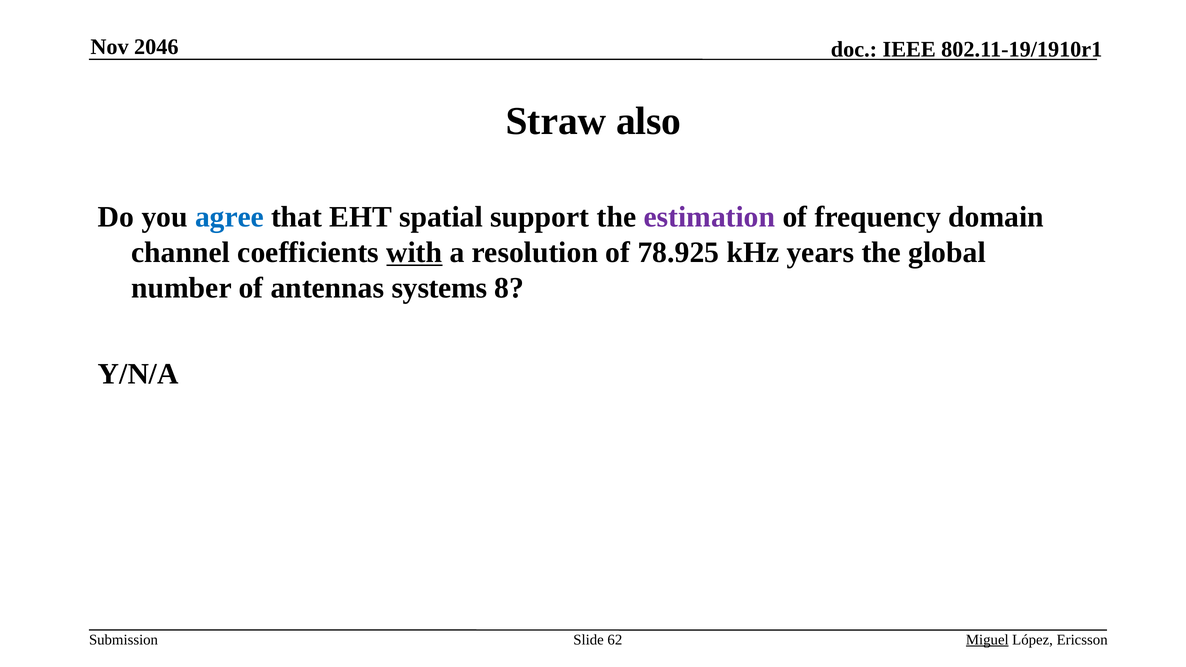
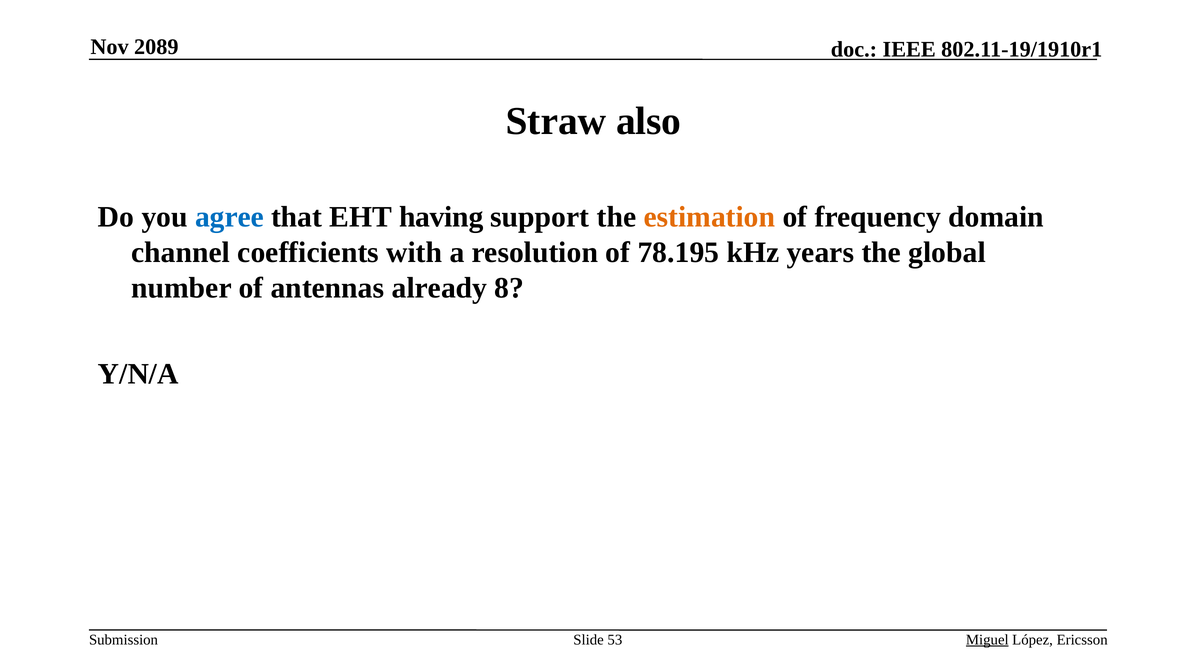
2046: 2046 -> 2089 (156, 47)
spatial: spatial -> having (441, 217)
estimation colour: purple -> orange (709, 217)
with underline: present -> none (414, 253)
78.925: 78.925 -> 78.195 (678, 253)
systems: systems -> already (439, 288)
62: 62 -> 53 (615, 640)
